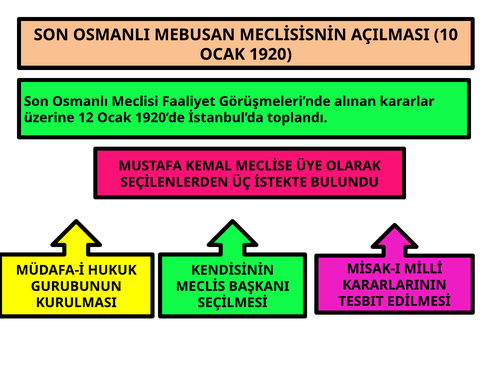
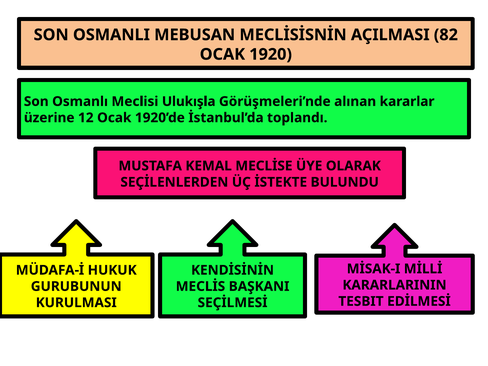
10: 10 -> 82 (446, 35)
Faaliyet: Faaliyet -> Ulukışla (189, 101)
